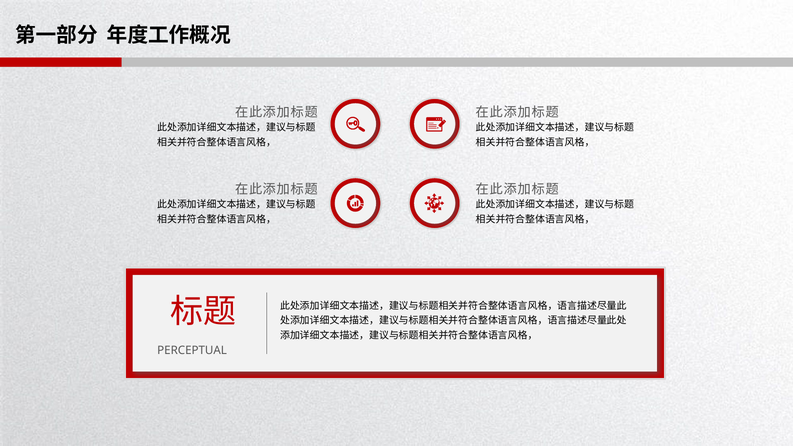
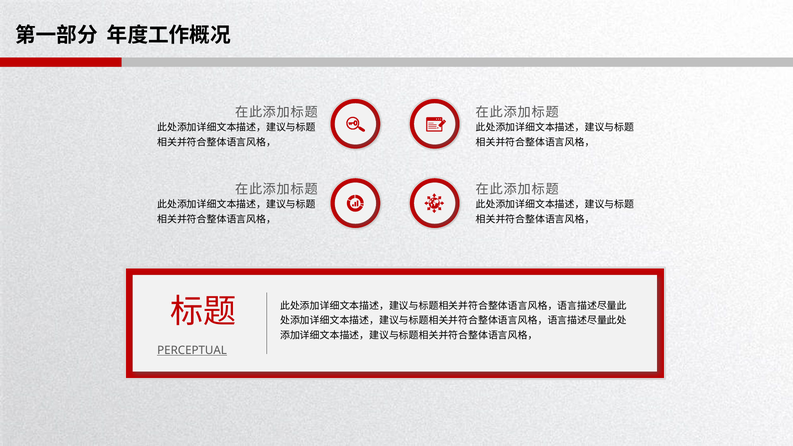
PERCEPTUAL underline: none -> present (192, 350)
